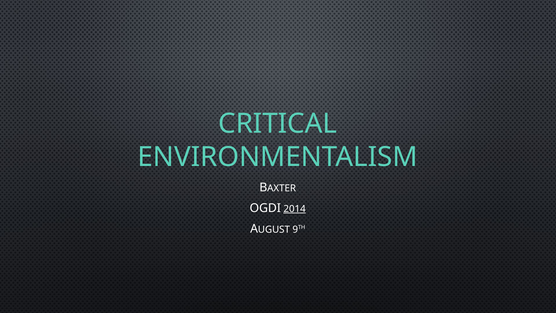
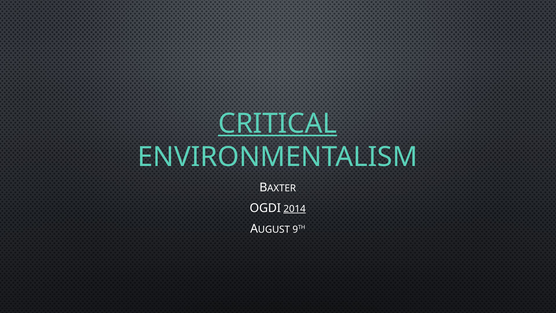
CRITICAL underline: none -> present (278, 124)
